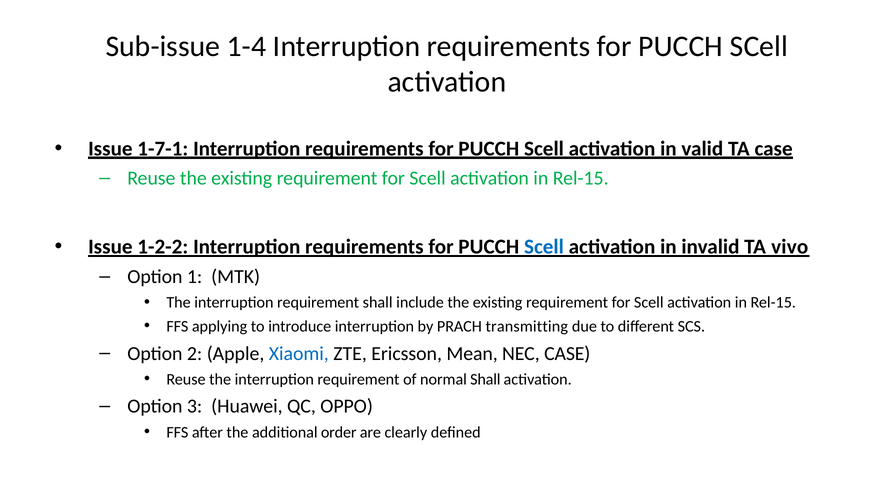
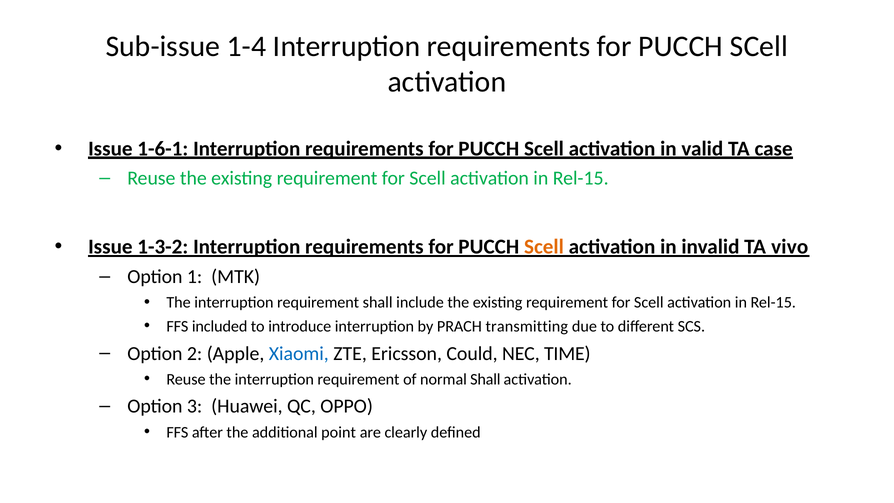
1-7-1: 1-7-1 -> 1-6-1 (163, 149)
1-2-2: 1-2-2 -> 1-3-2 (163, 247)
Scell colour: blue -> orange (544, 247)
applying: applying -> included (220, 326)
Mean: Mean -> Could (472, 353)
NEC CASE: CASE -> TIME (567, 353)
order: order -> point (339, 432)
